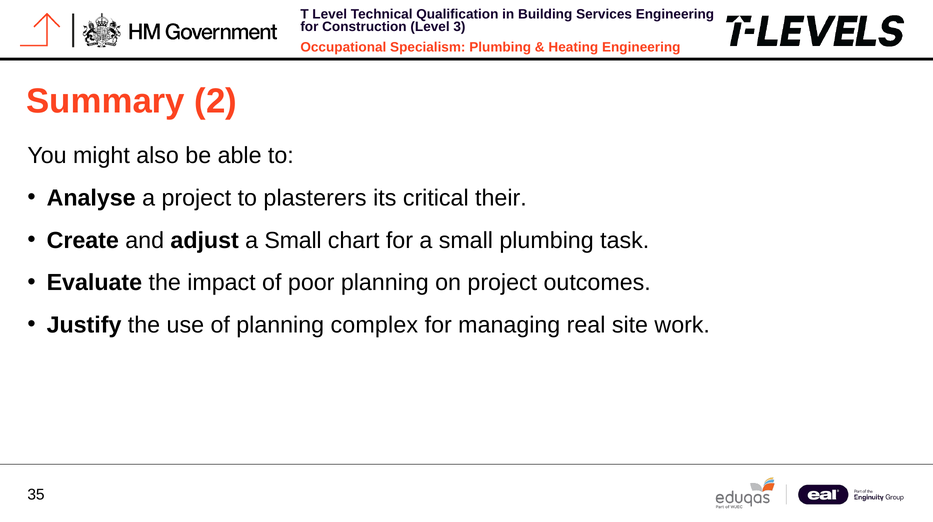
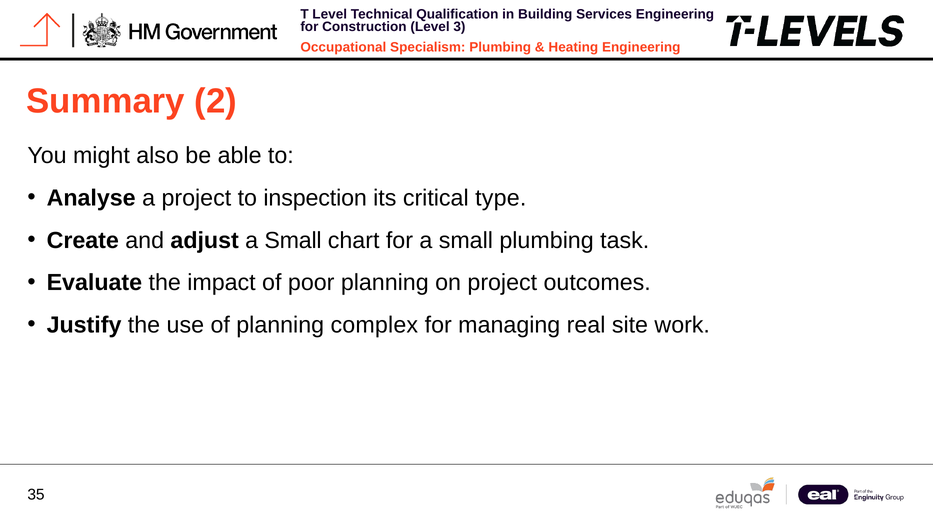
plasterers: plasterers -> inspection (315, 198)
their: their -> type (501, 198)
